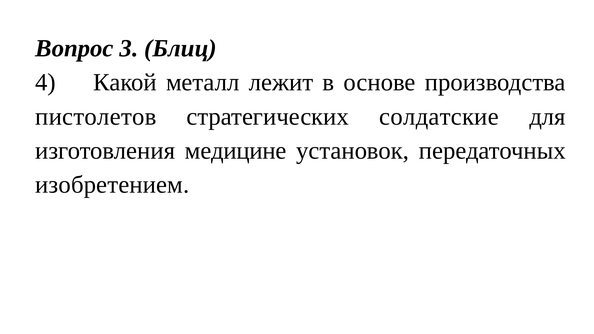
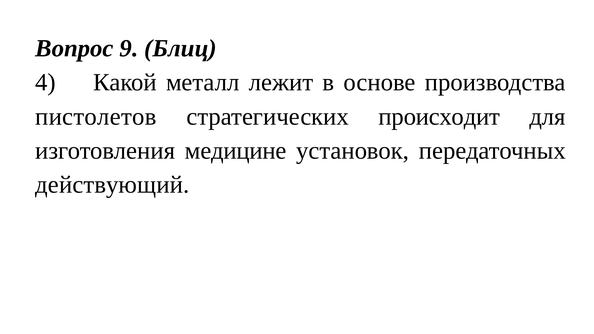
3: 3 -> 9 (129, 48)
солдатские: солдатские -> происходит (439, 117)
изобретением: изобретением -> действующий (112, 185)
